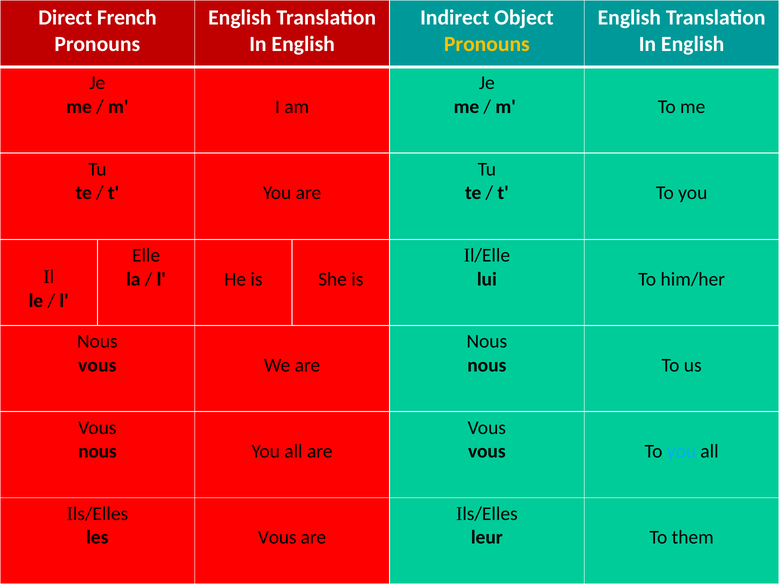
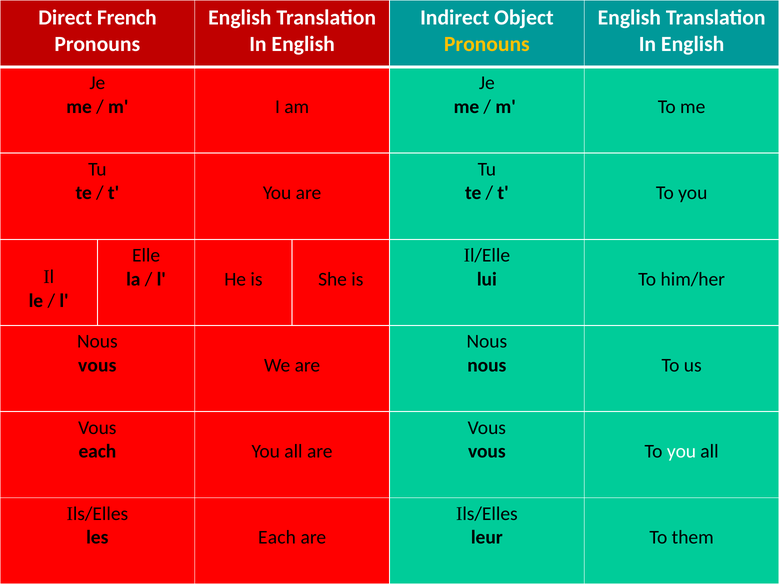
nous: nous -> each (97, 452)
you colour: light blue -> white (681, 452)
les Vous: Vous -> Each (277, 538)
